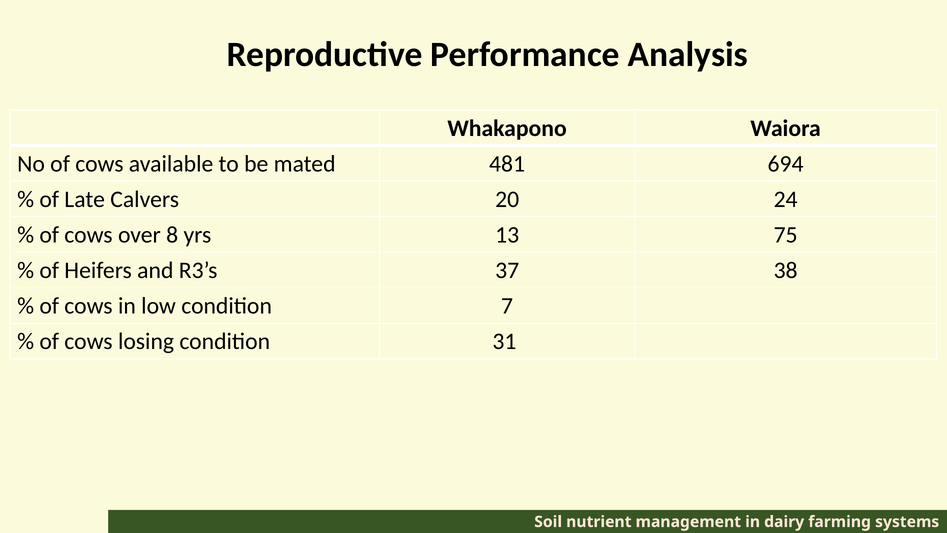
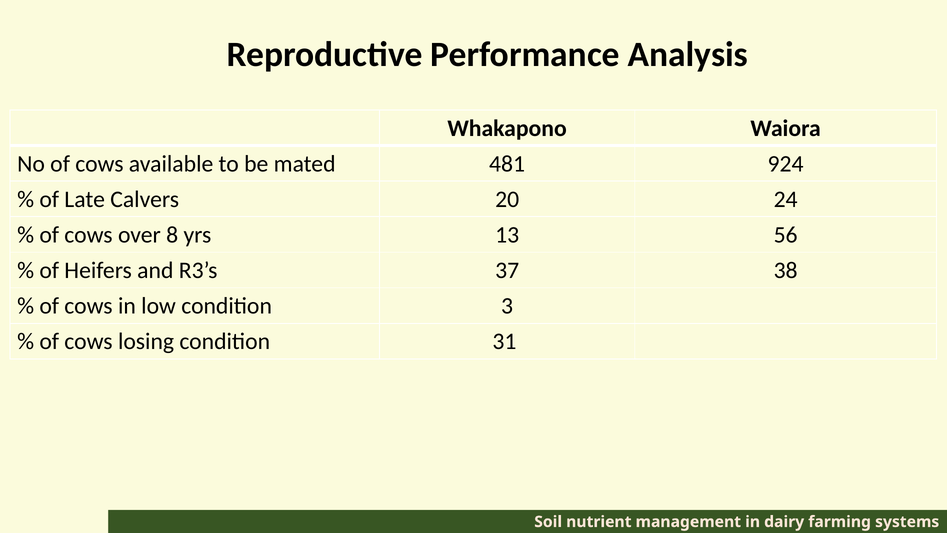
694: 694 -> 924 (786, 164)
75: 75 -> 56 (786, 235)
7: 7 -> 3 (507, 306)
